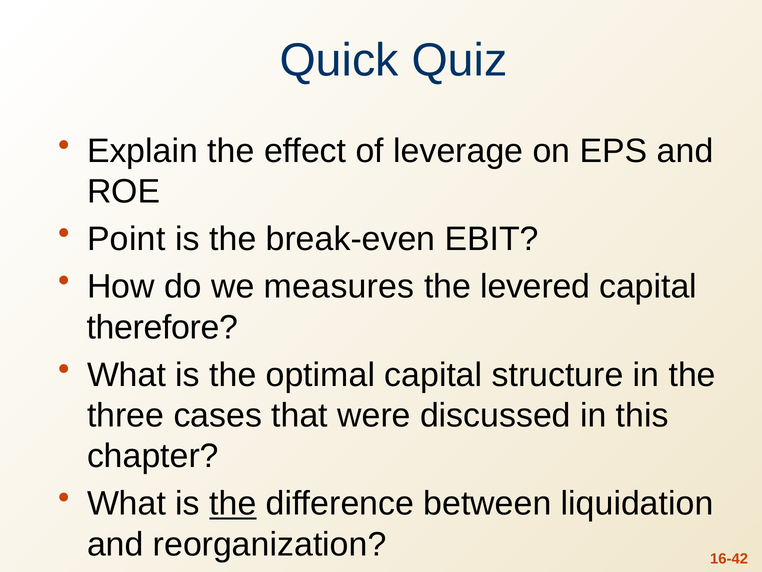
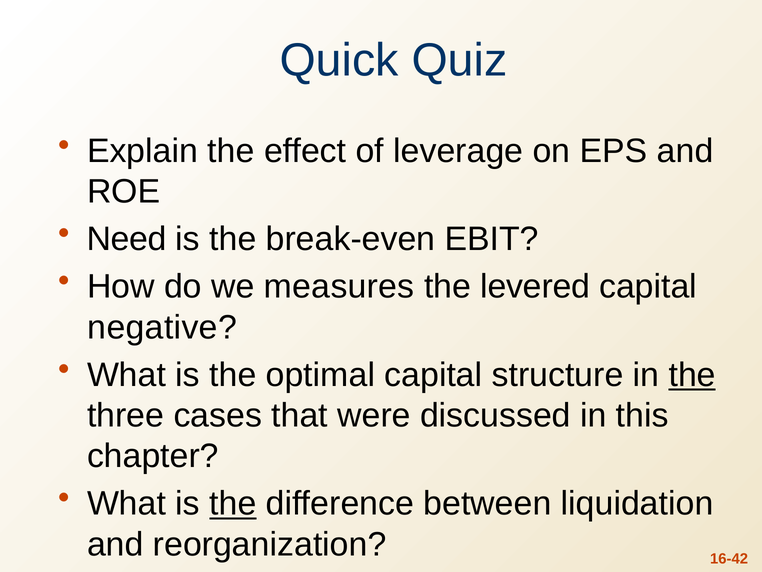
Point: Point -> Need (127, 239)
therefore: therefore -> negative (162, 327)
the underline: none -> present (692, 375)
